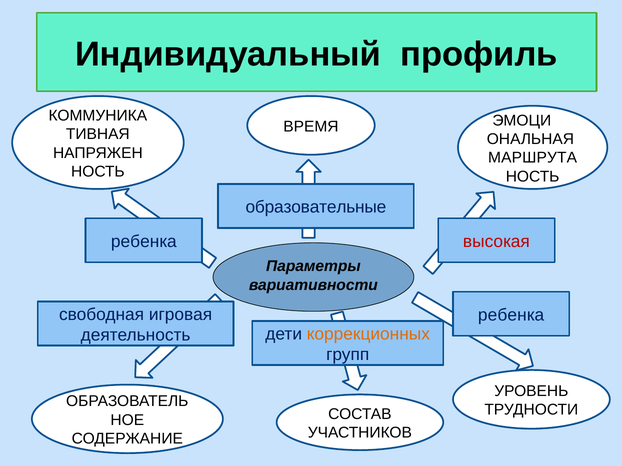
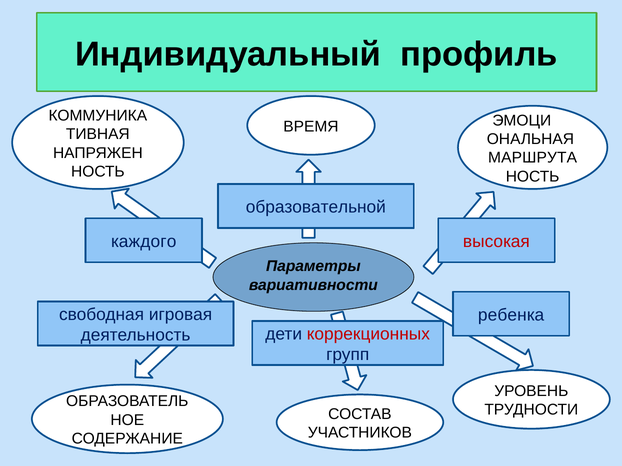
образовательные: образовательные -> образовательной (316, 207)
ребенка: ребенка -> каждого (144, 242)
коррекционных colour: orange -> red (368, 334)
